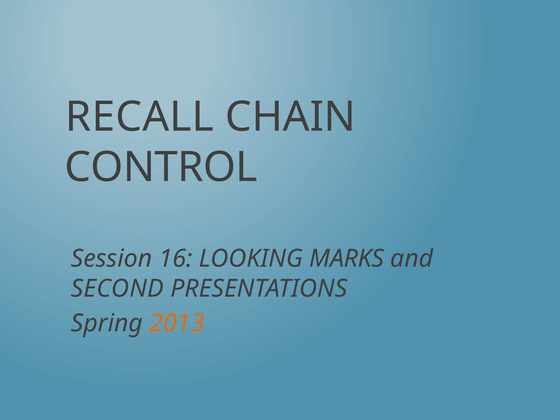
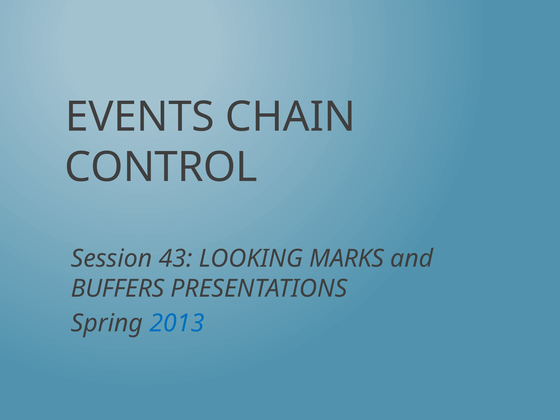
RECALL: RECALL -> EVENTS (140, 117)
16: 16 -> 43 (176, 259)
SECOND: SECOND -> BUFFERS (118, 289)
2013 colour: orange -> blue (177, 323)
